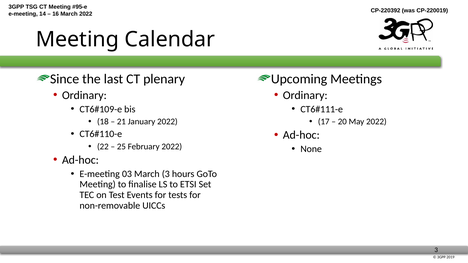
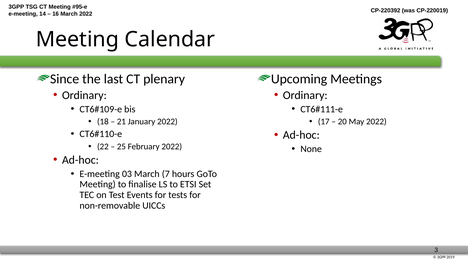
March 3: 3 -> 7 (166, 174)
